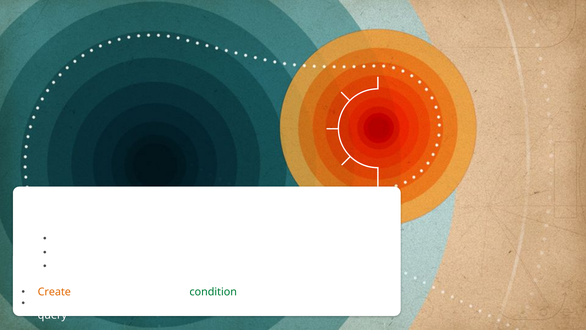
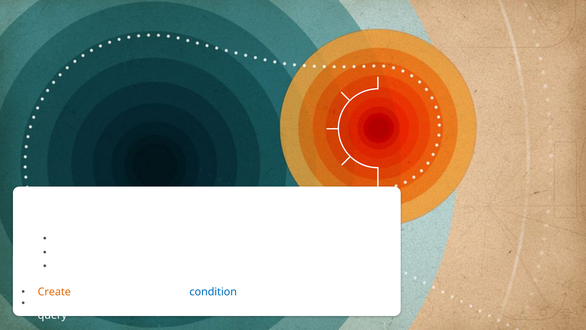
condition colour: green -> blue (213, 292)
